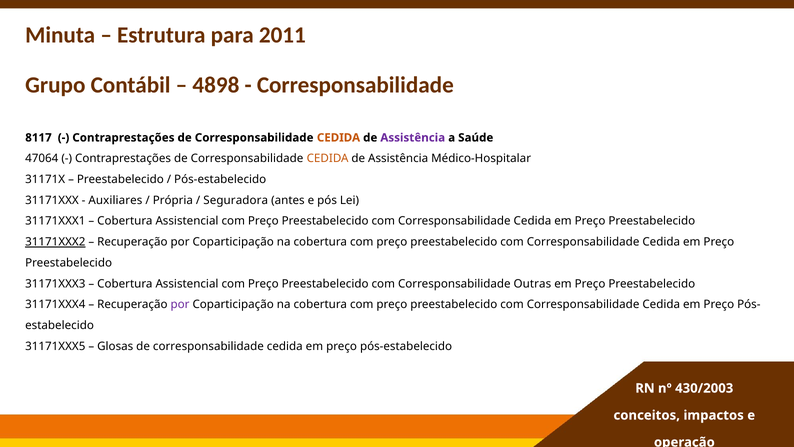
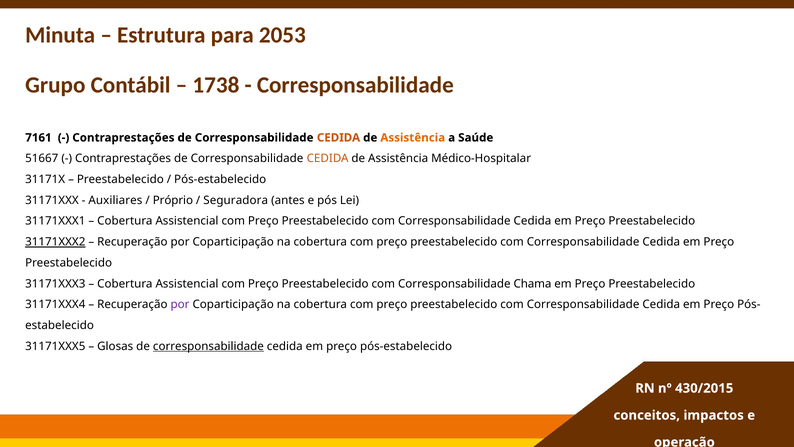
2011: 2011 -> 2053 (282, 35)
4898: 4898 -> 1738 (216, 85)
8117: 8117 -> 7161 (38, 138)
Assistência colour: purple -> orange (413, 138)
47064: 47064 -> 51667 (42, 158)
Própria: Própria -> Próprio (173, 200)
Outras: Outras -> Chama (533, 283)
corresponsabilidade underline: none -> present (208, 346)
430/2003: 430/2003 -> 430/2015 (704, 388)
